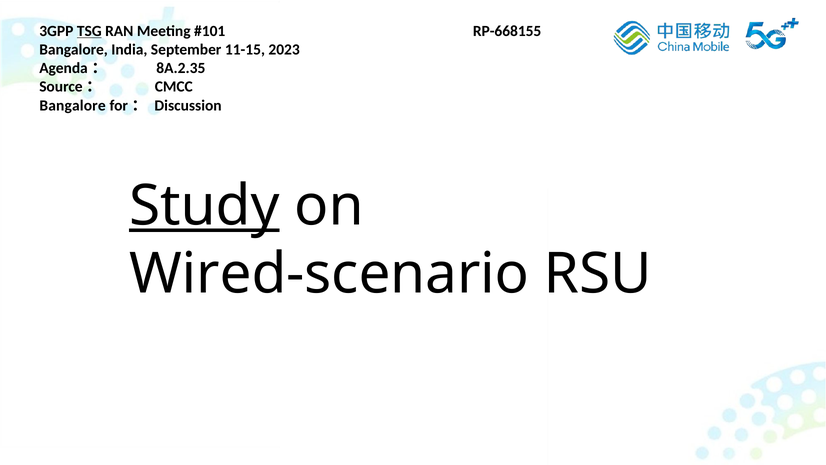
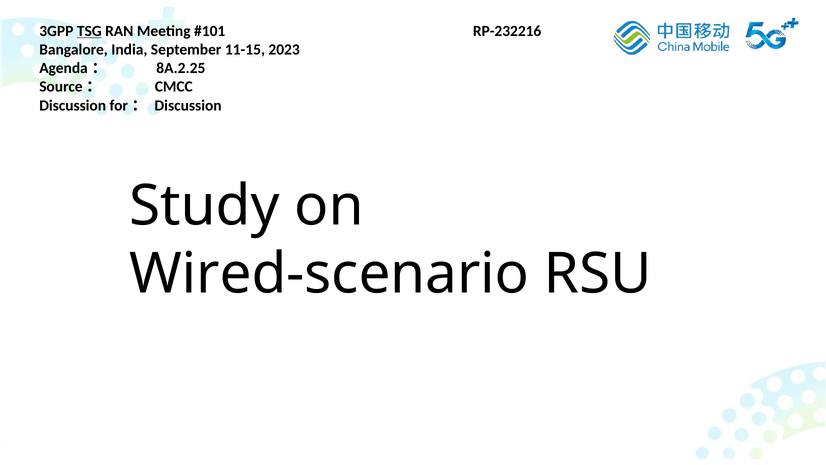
RP-668155: RP-668155 -> RP-232216 (507, 31)
8A.2.35: 8A.2.35 -> 8A.2.25 (181, 68)
Bangalore: Bangalore -> Discussion (73, 105)
Study underline: present -> none (204, 206)
